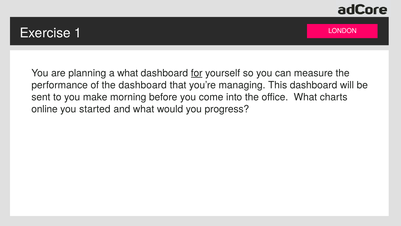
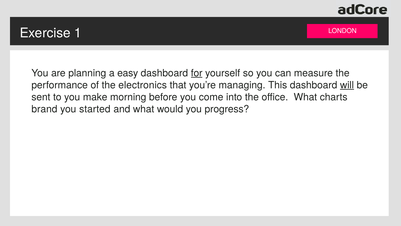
a what: what -> easy (128, 73)
the dashboard: dashboard -> electronics (143, 85)
will underline: none -> present (347, 85)
online: online -> brand (44, 109)
